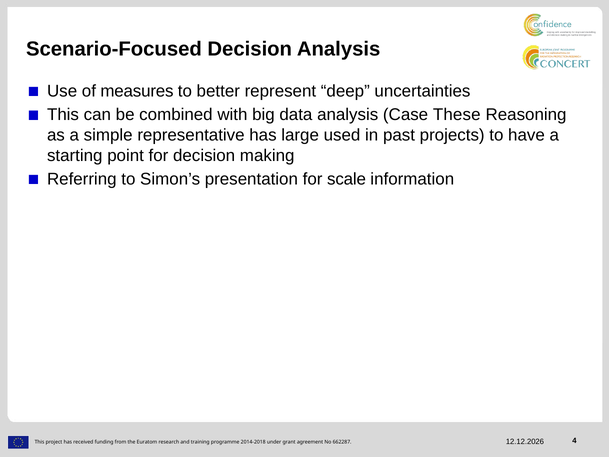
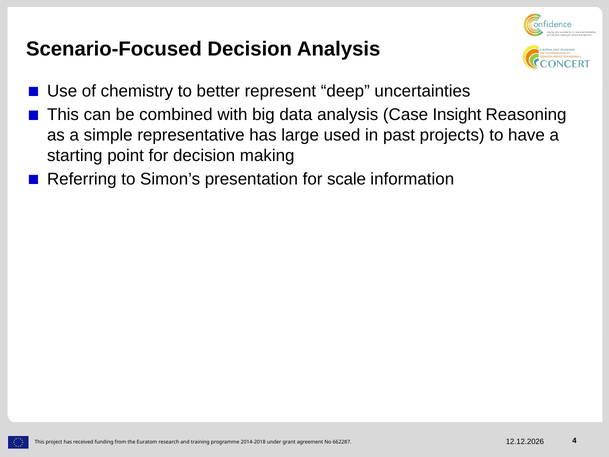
measures: measures -> chemistry (137, 91)
These: These -> Insight (457, 115)
